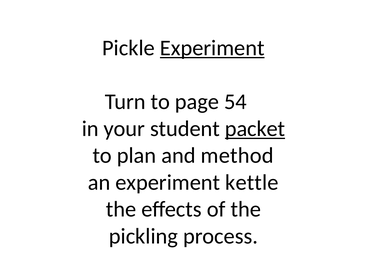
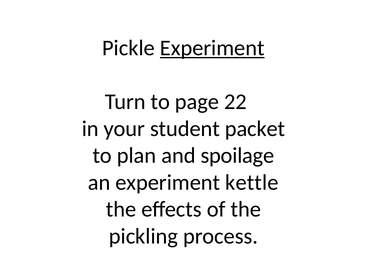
54: 54 -> 22 (235, 102)
packet underline: present -> none (255, 129)
method: method -> spoilage (237, 156)
